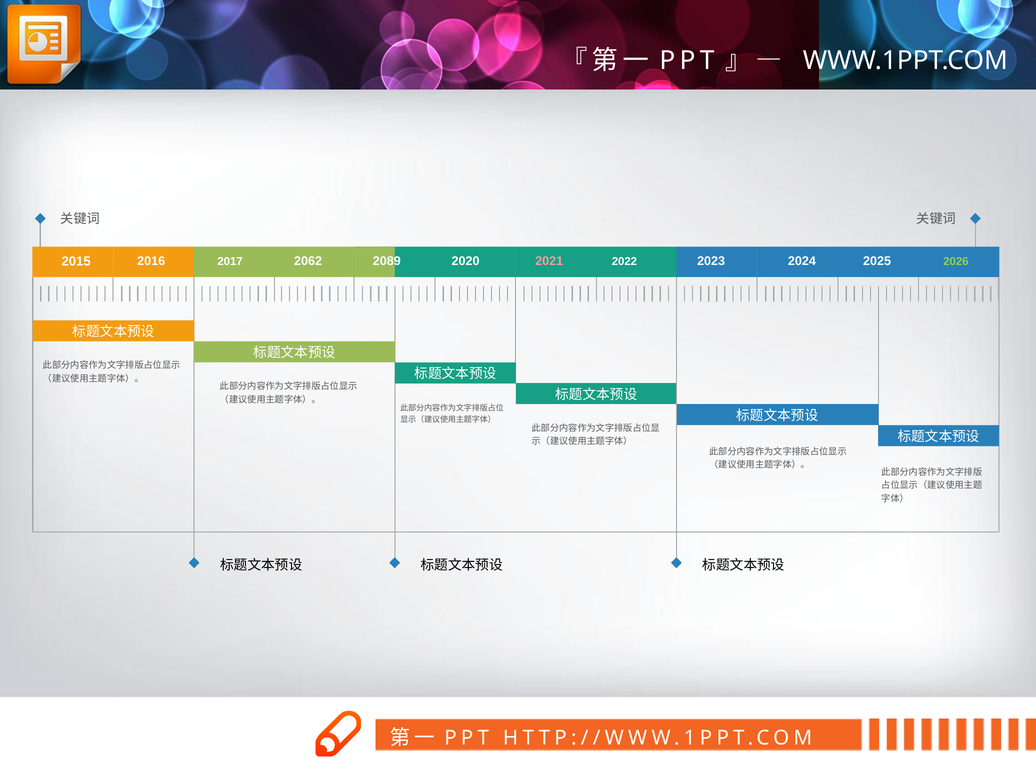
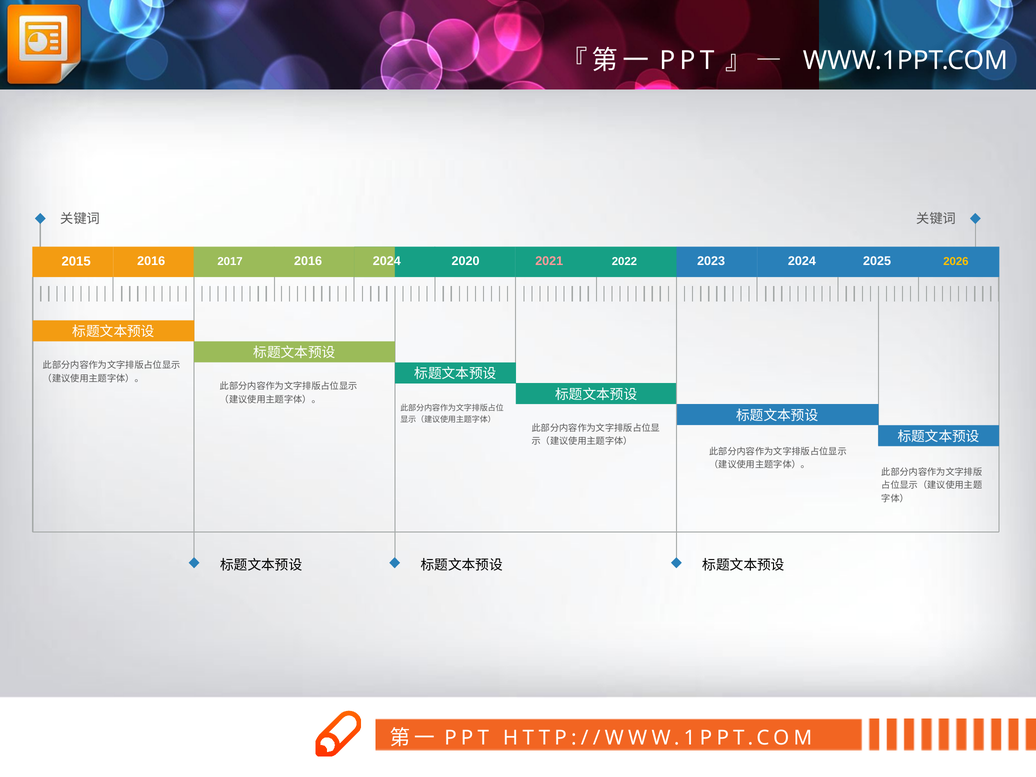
2017 2062: 2062 -> 2016 (308, 261)
2026 colour: light green -> yellow (956, 261)
2089: 2089 -> 2024 (387, 261)
